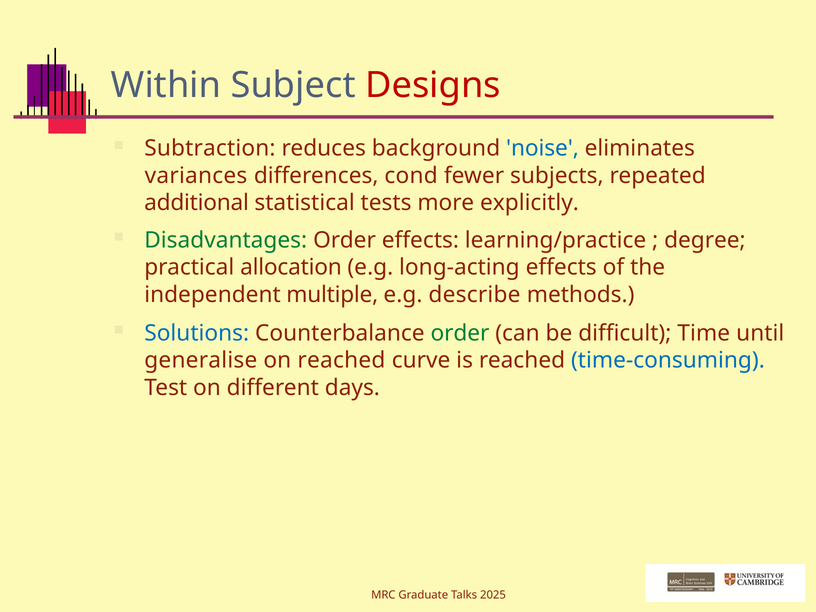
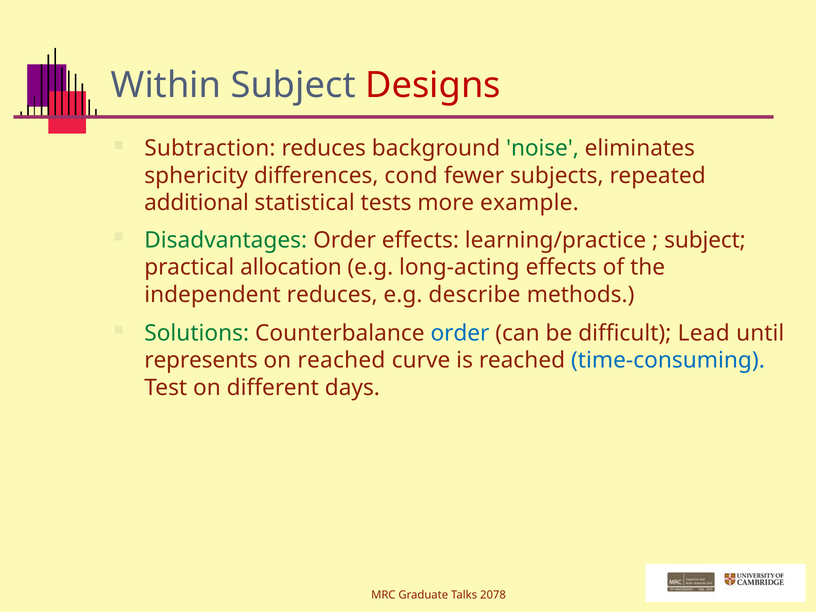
noise colour: blue -> green (542, 148)
variances: variances -> sphericity (196, 176)
explicitly: explicitly -> example (529, 203)
degree: degree -> subject (705, 240)
independent multiple: multiple -> reduces (332, 295)
Solutions colour: blue -> green (197, 333)
order colour: green -> blue (460, 333)
Time: Time -> Lead (704, 333)
generalise: generalise -> represents (201, 360)
2025: 2025 -> 2078 (493, 595)
